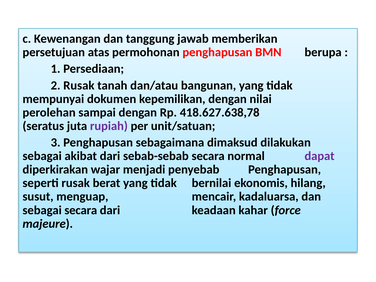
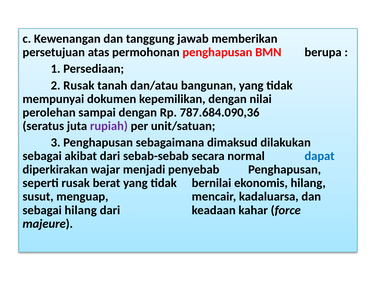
418.627.638,78: 418.627.638,78 -> 787.684.090,36 (220, 112)
dapat colour: purple -> blue (320, 156)
sebagai secara: secara -> hilang (81, 210)
